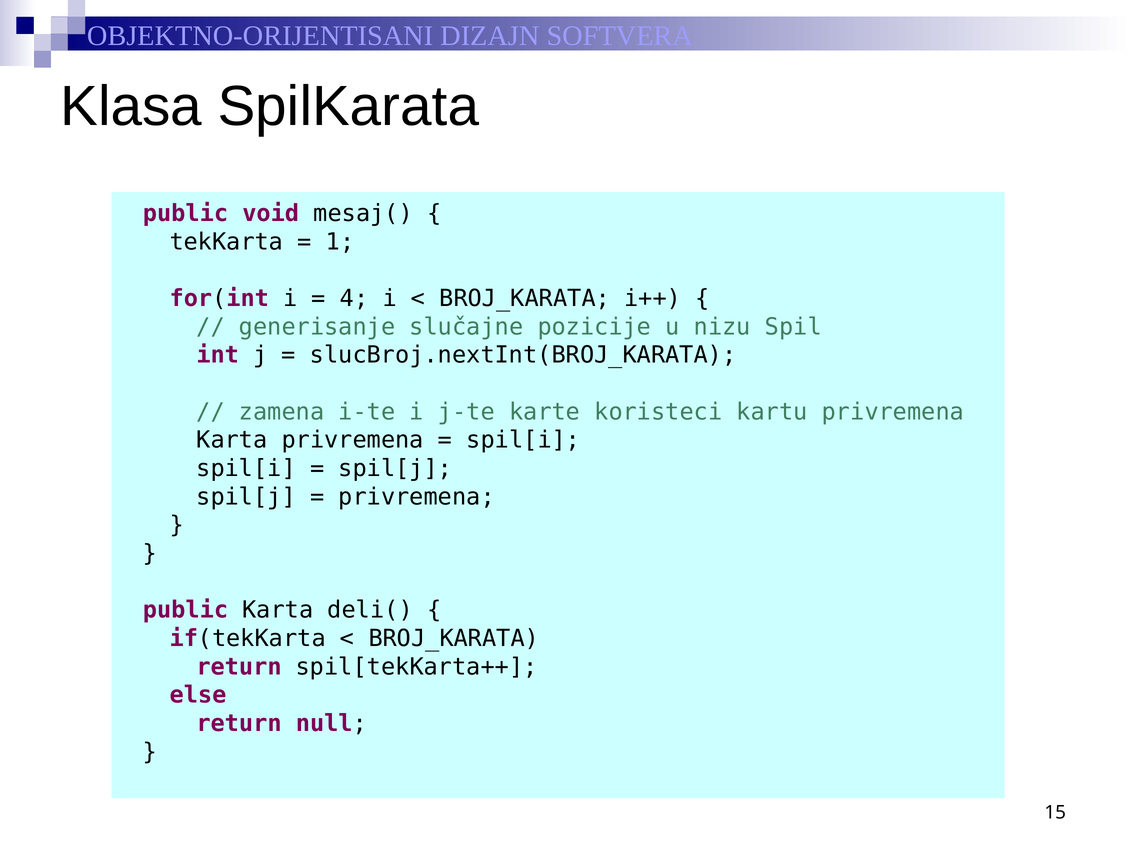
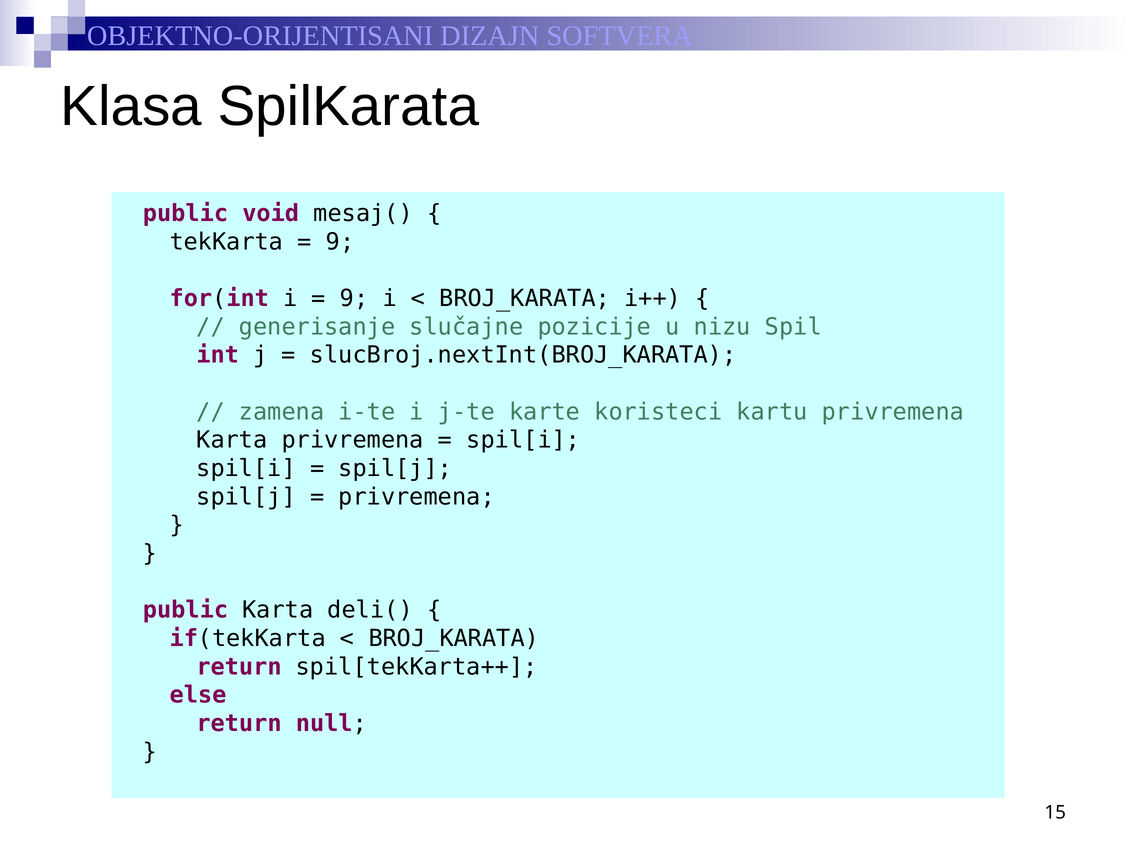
1: 1 -> 9 (340, 242)
4: 4 -> 9 (354, 299)
